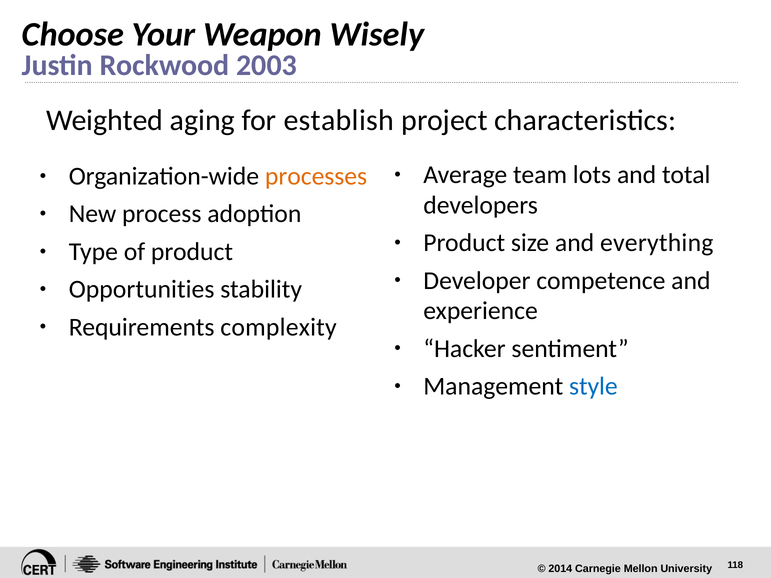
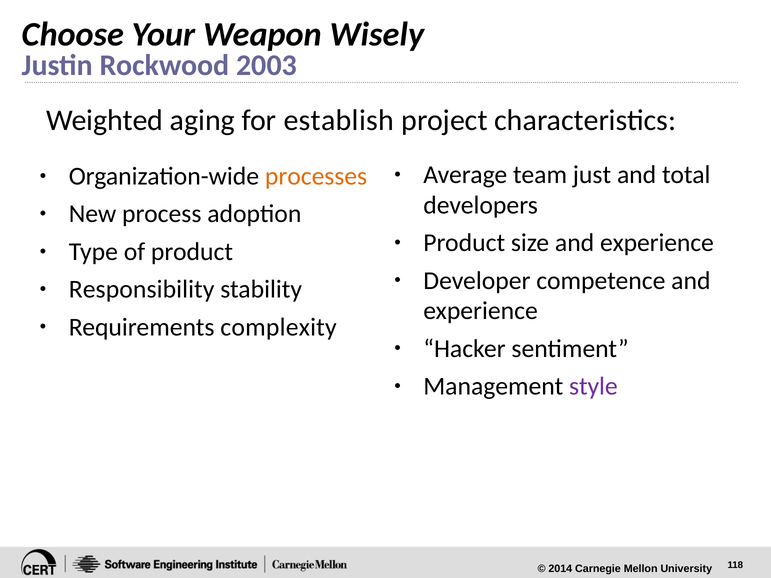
lots: lots -> just (592, 175)
size and everything: everything -> experience (657, 243)
Opportunities: Opportunities -> Responsibility (142, 290)
style colour: blue -> purple (593, 386)
